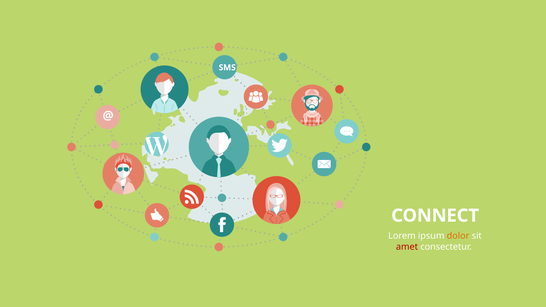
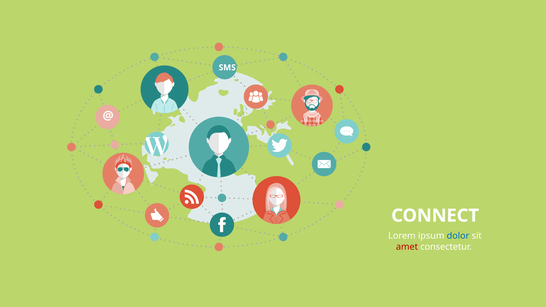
dolor colour: orange -> blue (458, 236)
